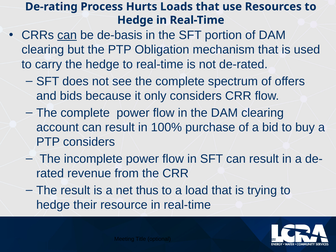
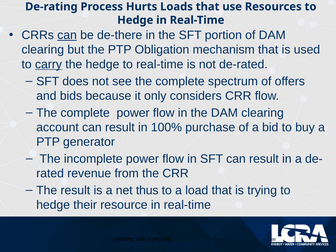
de-basis: de-basis -> de-there (120, 35)
carry underline: none -> present (49, 64)
PTP considers: considers -> generator (89, 142)
